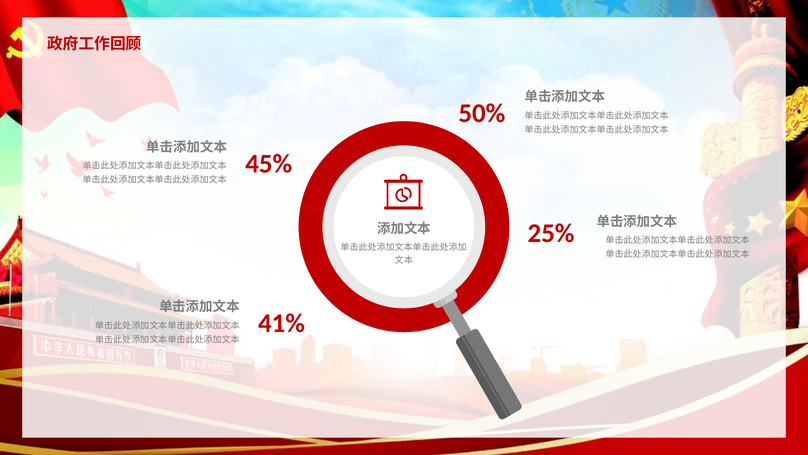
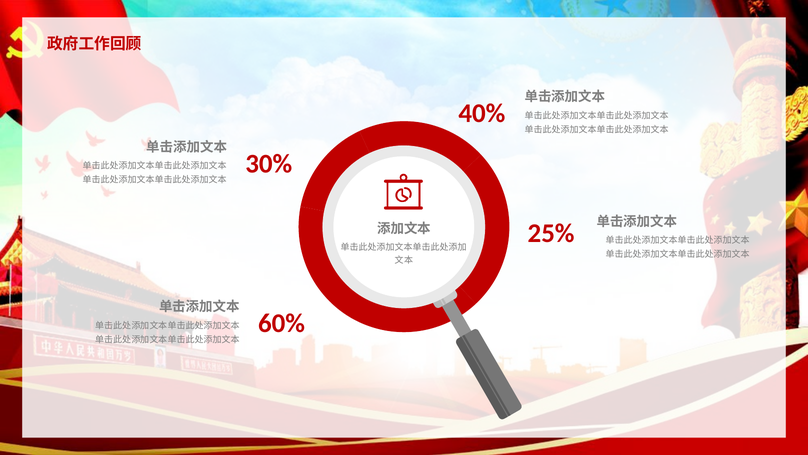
50%: 50% -> 40% (482, 113)
45%: 45% -> 30% (269, 163)
41%: 41% -> 60% (282, 323)
